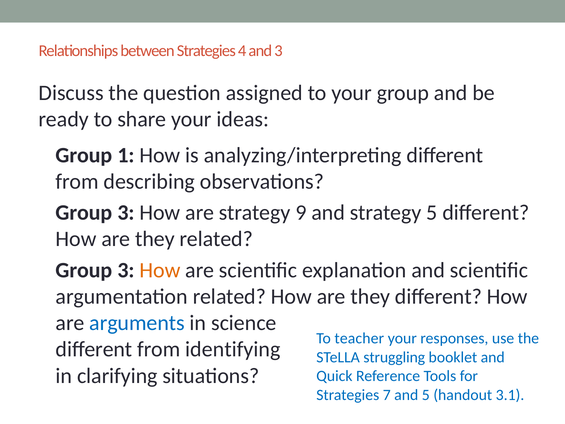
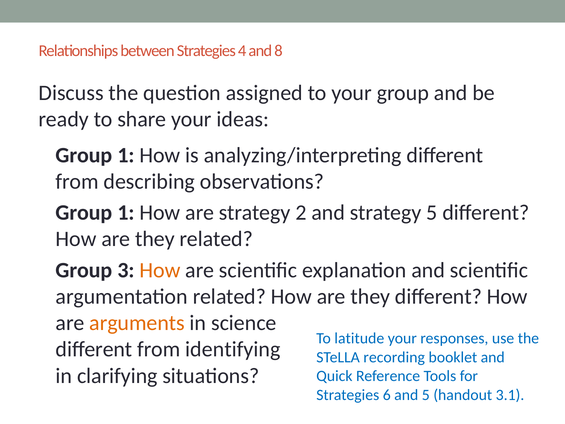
and 3: 3 -> 8 (278, 51)
3: 3 -> 1 (126, 213)
9: 9 -> 2 (301, 213)
arguments colour: blue -> orange (137, 323)
teacher: teacher -> latitude (359, 338)
struggling: struggling -> recording (394, 357)
7: 7 -> 6 (387, 395)
